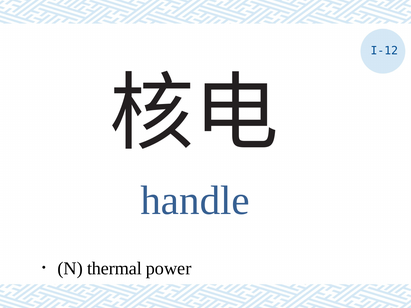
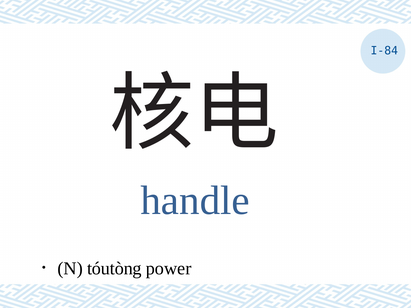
I-12: I-12 -> I-84 (384, 51)
thermal: thermal -> tóutòng (114, 269)
